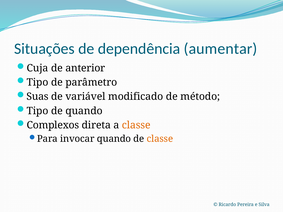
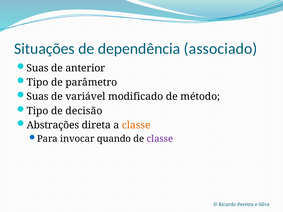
aumentar: aumentar -> associado (221, 49)
Cuja: Cuja -> Suas (38, 68)
de quando: quando -> decisão (84, 111)
Complexos: Complexos -> Abstrações (53, 125)
classe colour: orange -> purple (160, 139)
